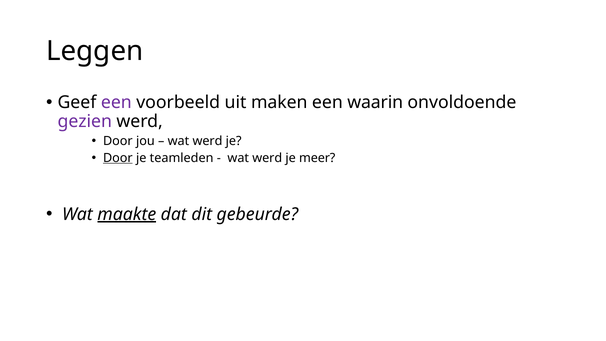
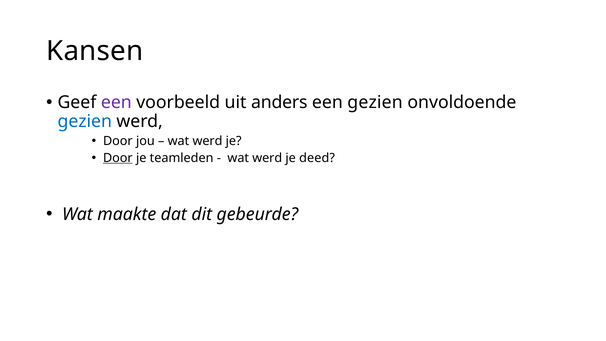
Leggen: Leggen -> Kansen (95, 51)
maken: maken -> anders (279, 102)
een waarin: waarin -> gezien (375, 102)
gezien colour: purple -> blue (85, 122)
meer: meer -> deed (317, 158)
maakte underline: present -> none (127, 214)
